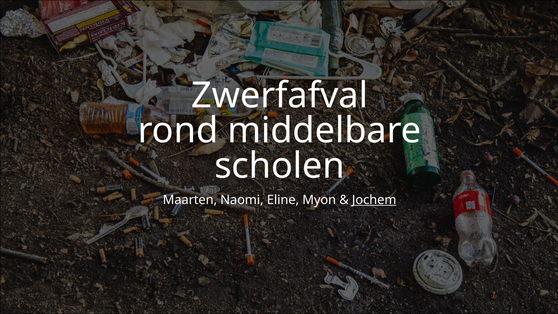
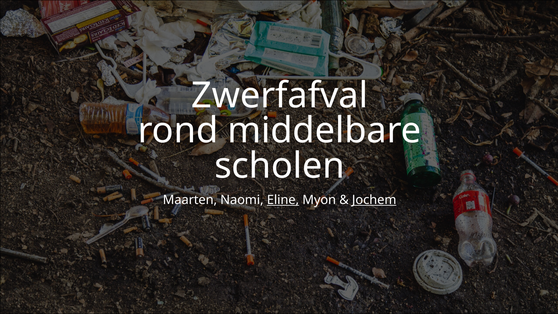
Eline underline: none -> present (283, 200)
